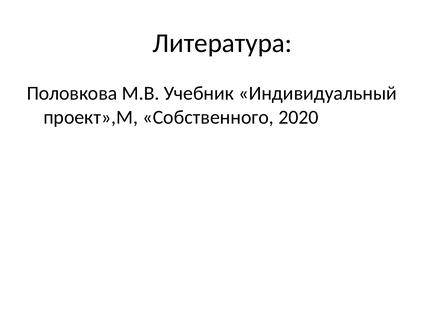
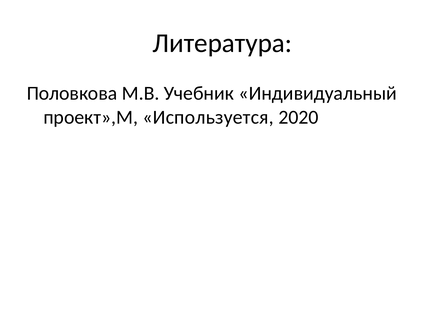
Собственного: Собственного -> Используется (208, 117)
